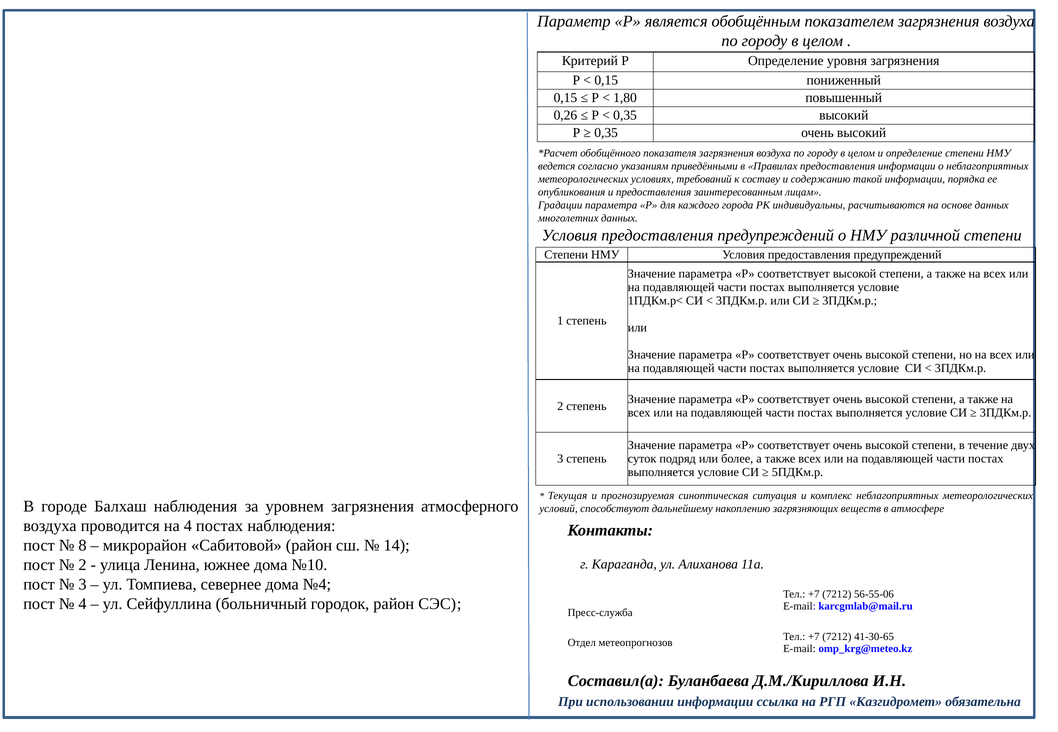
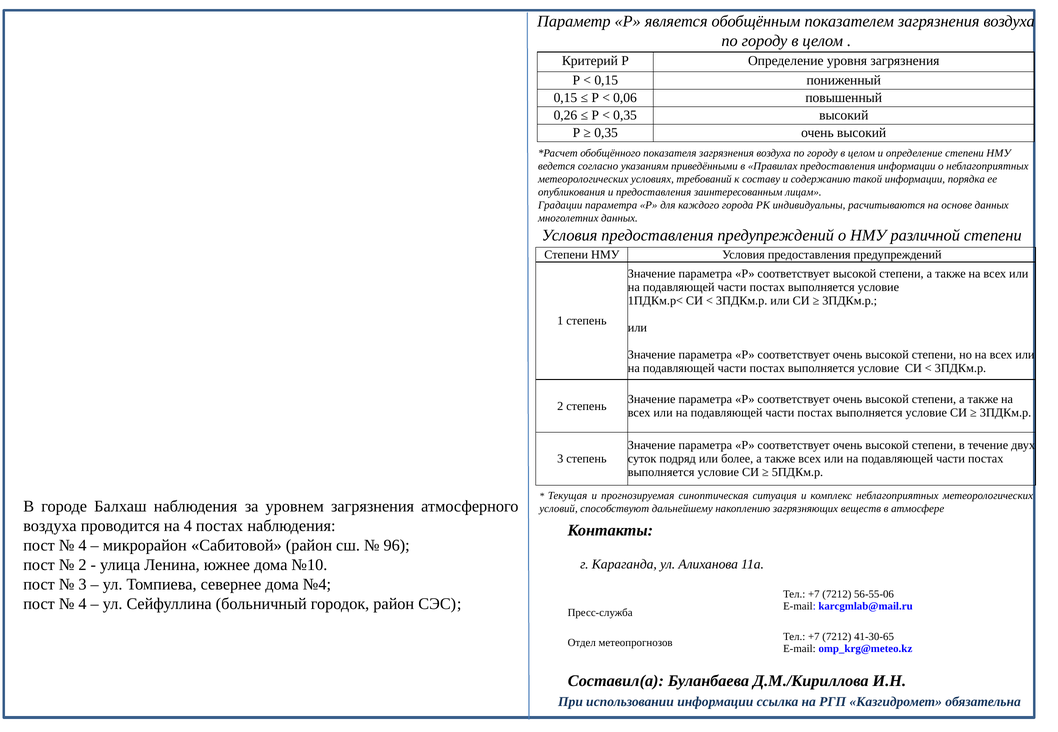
1,80: 1,80 -> 0,06 (625, 98)
8: 8 -> 4 (82, 546)
14: 14 -> 96 (397, 546)
